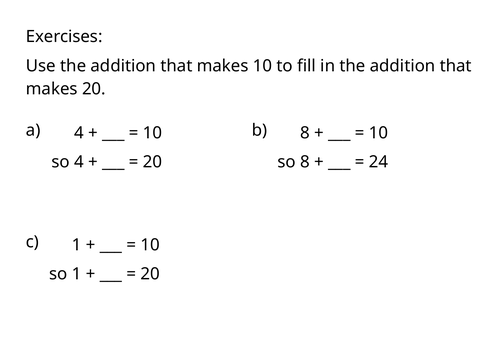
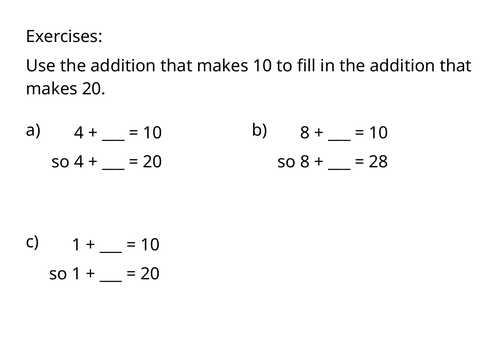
24: 24 -> 28 (378, 162)
